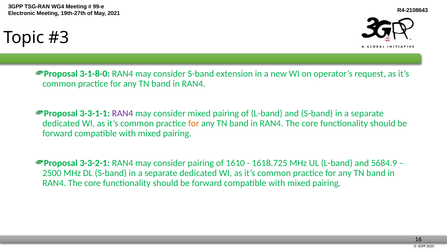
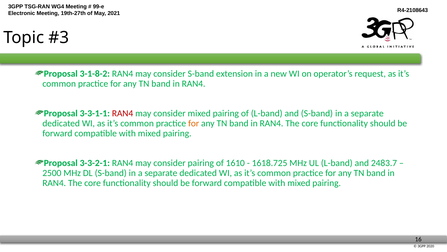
3-1-8-0: 3-1-8-0 -> 3-1-8-2 (95, 74)
RAN4 colour: purple -> red (123, 113)
5684.9: 5684.9 -> 2483.7 (384, 163)
